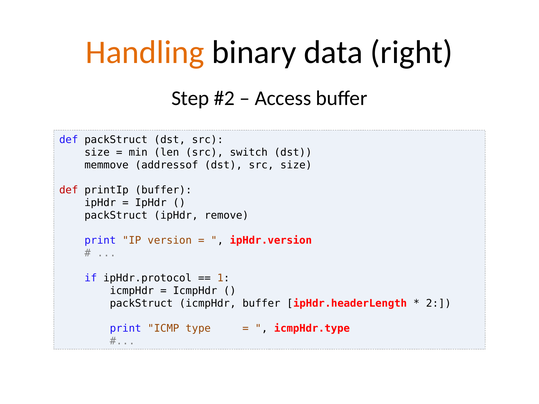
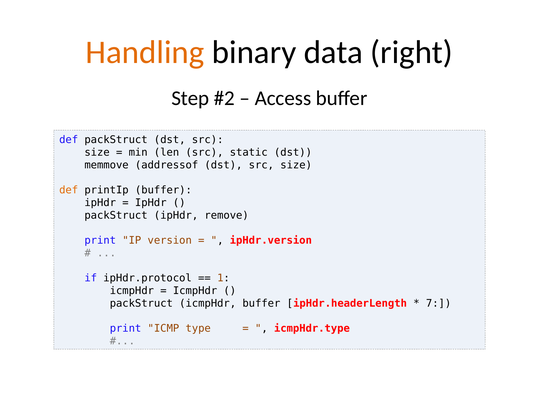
switch: switch -> static (249, 153)
def colour: red -> orange (69, 190)
2: 2 -> 7 (439, 304)
